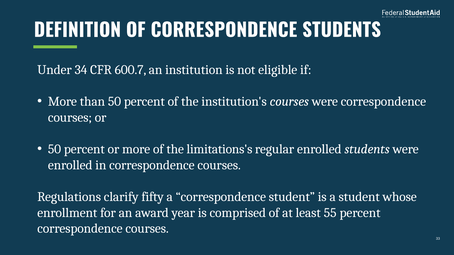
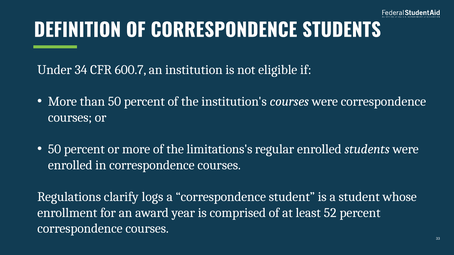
fifty: fifty -> logs (153, 197)
55: 55 -> 52 (330, 213)
